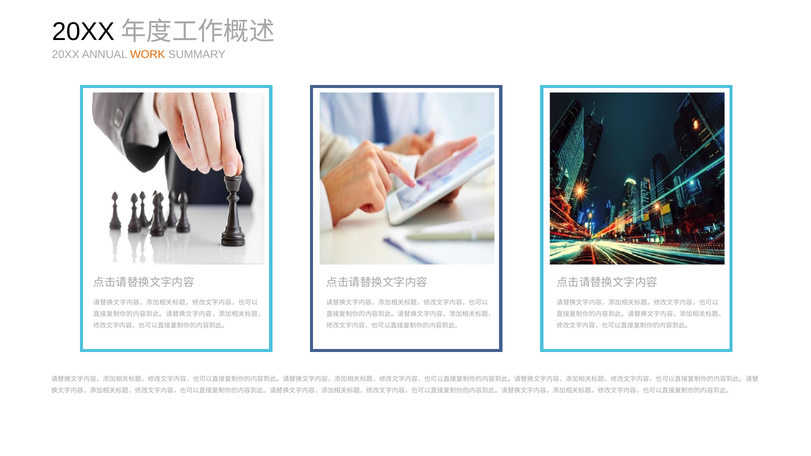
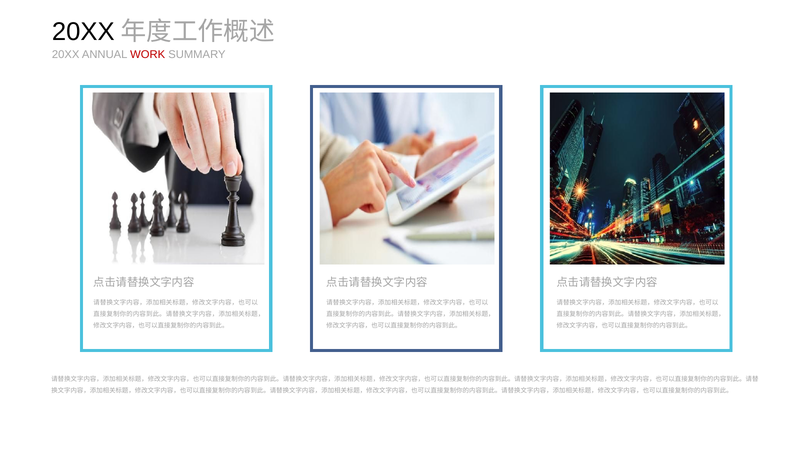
WORK colour: orange -> red (148, 54)
